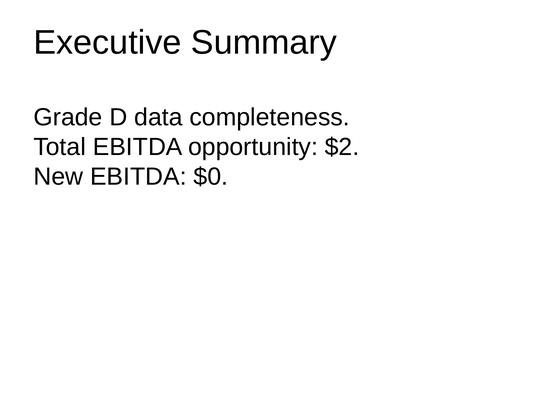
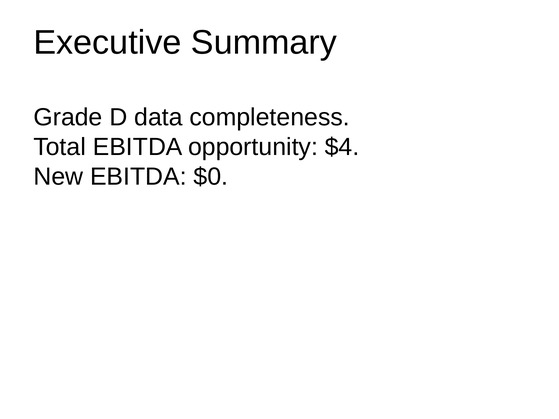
$2: $2 -> $4 (342, 147)
